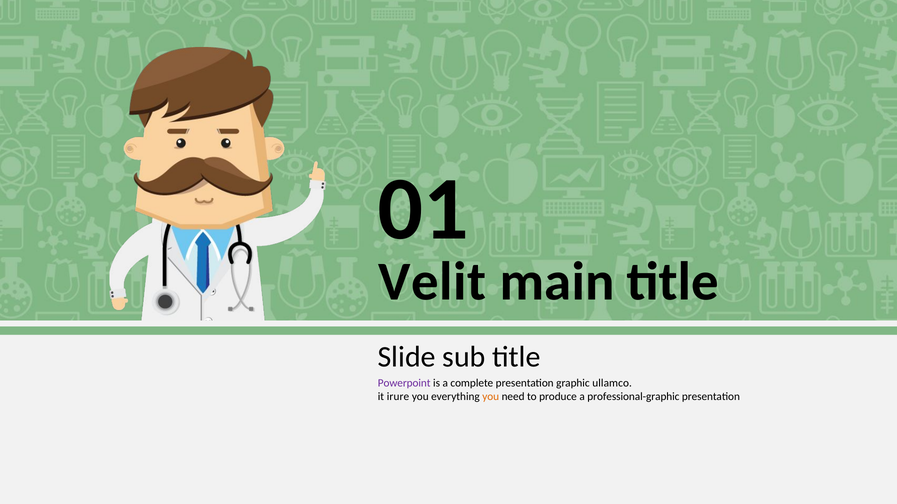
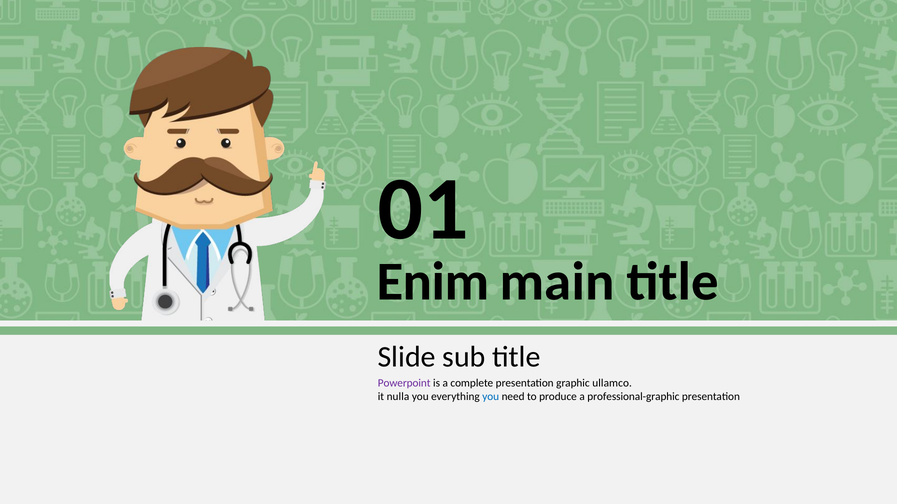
Velit: Velit -> Enim (433, 282)
irure: irure -> nulla (398, 397)
you colour: orange -> blue (491, 397)
